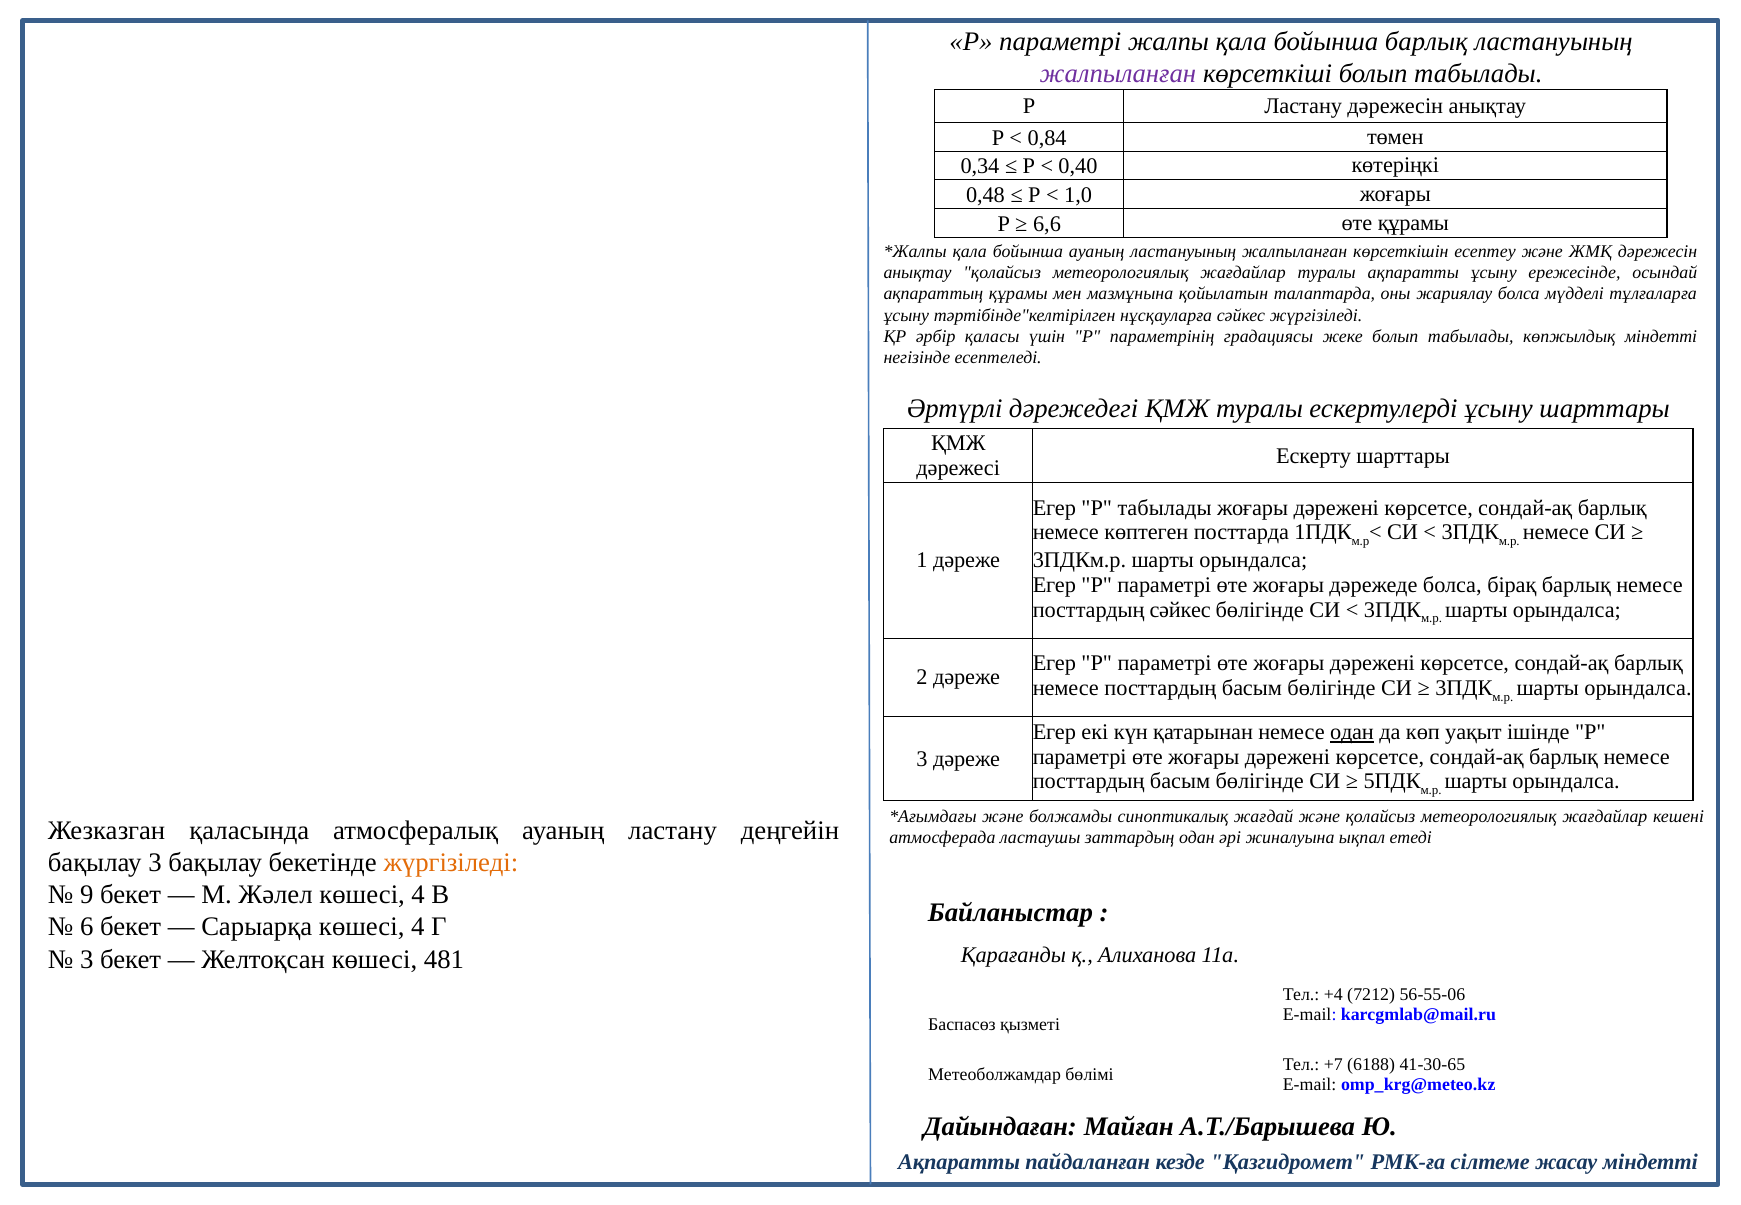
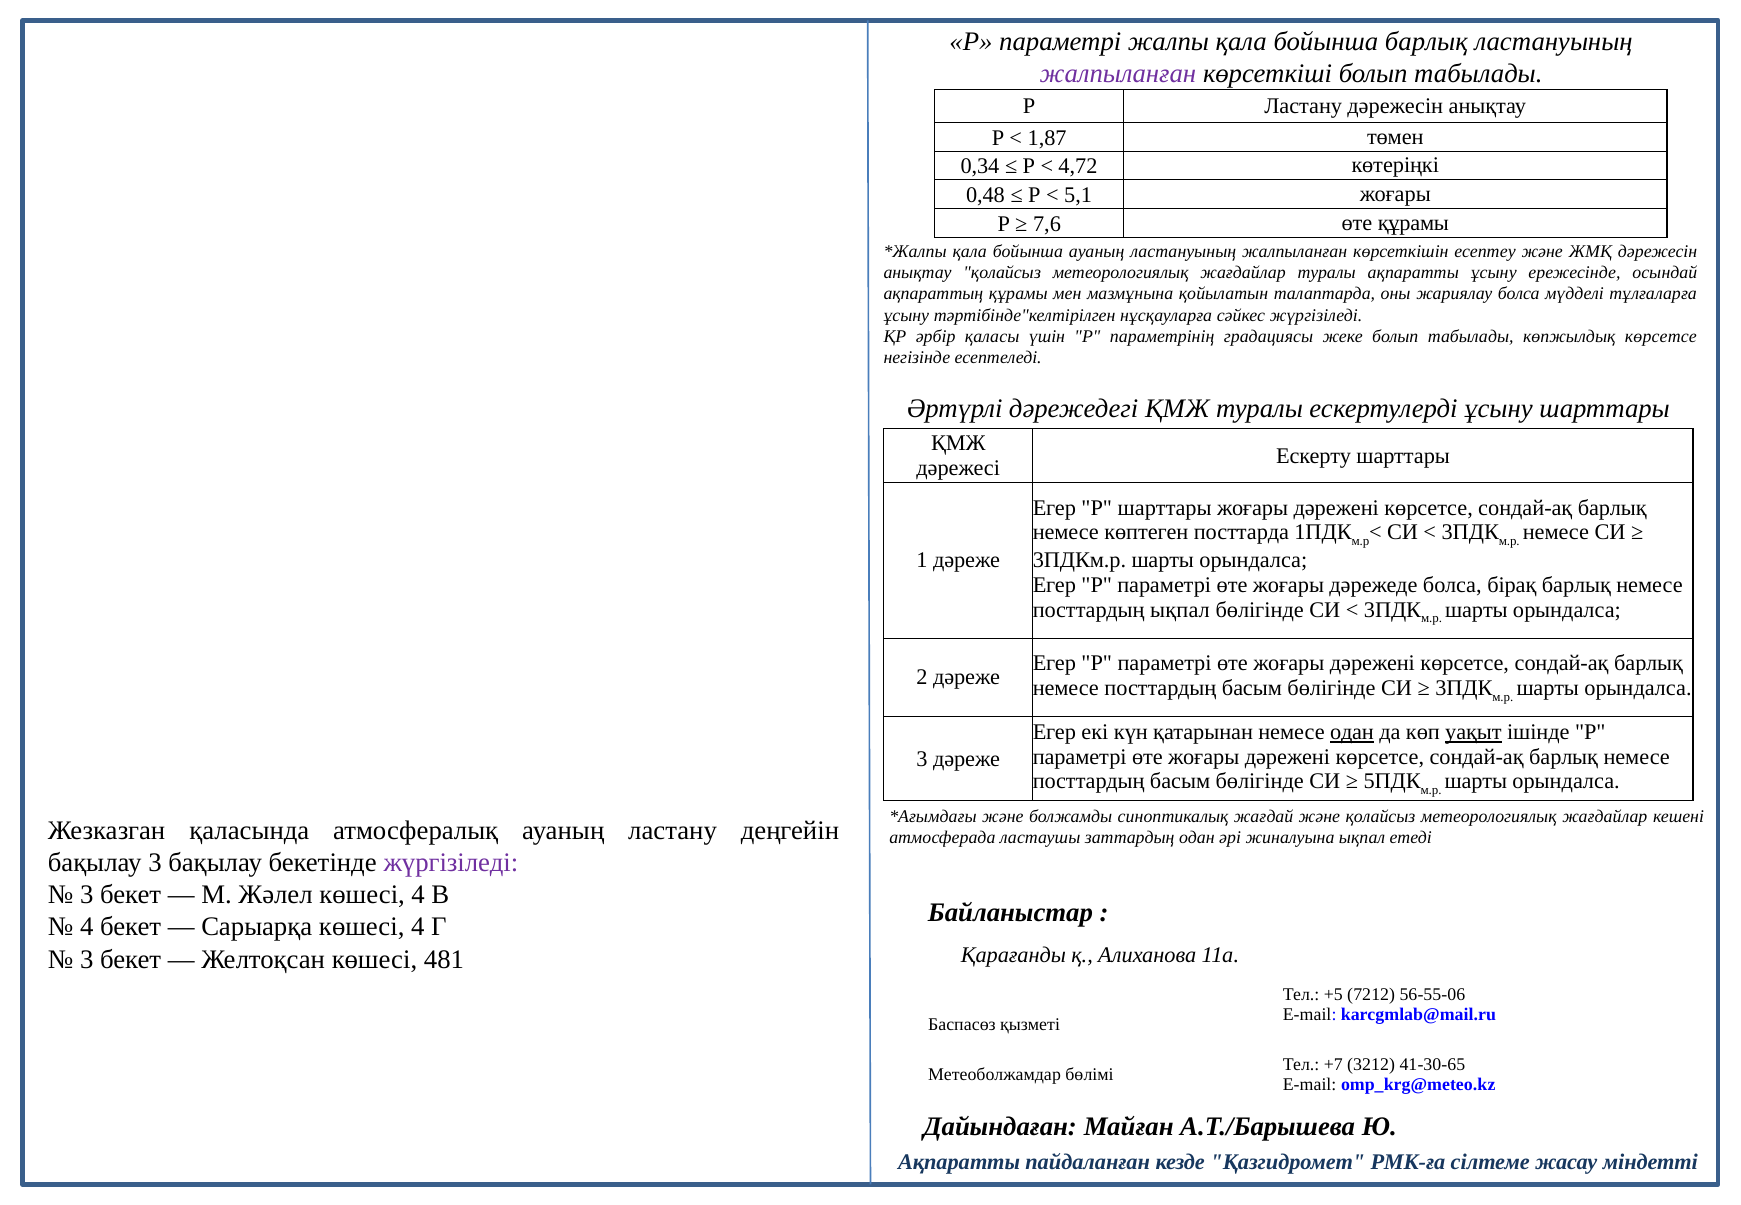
0,84: 0,84 -> 1,87 (1047, 138)
0,40: 0,40 -> 4,72 (1078, 166)
1,0: 1,0 -> 5,1 (1078, 195)
6,6: 6,6 -> 7,6 (1047, 224)
көпжылдық міндетті: міндетті -> көрсетсе (1661, 337)
Р табылады: табылады -> шарттары (1165, 508)
посттардың сәйкес: сәйкес -> ықпал (1180, 610)
уақыт underline: none -> present (1473, 732)
жүргізіледі colour: orange -> purple (451, 863)
9: 9 -> 3 (87, 895)
6: 6 -> 4 (87, 927)
+4: +4 -> +5 (1333, 995)
6188: 6188 -> 3212 (1371, 1065)
